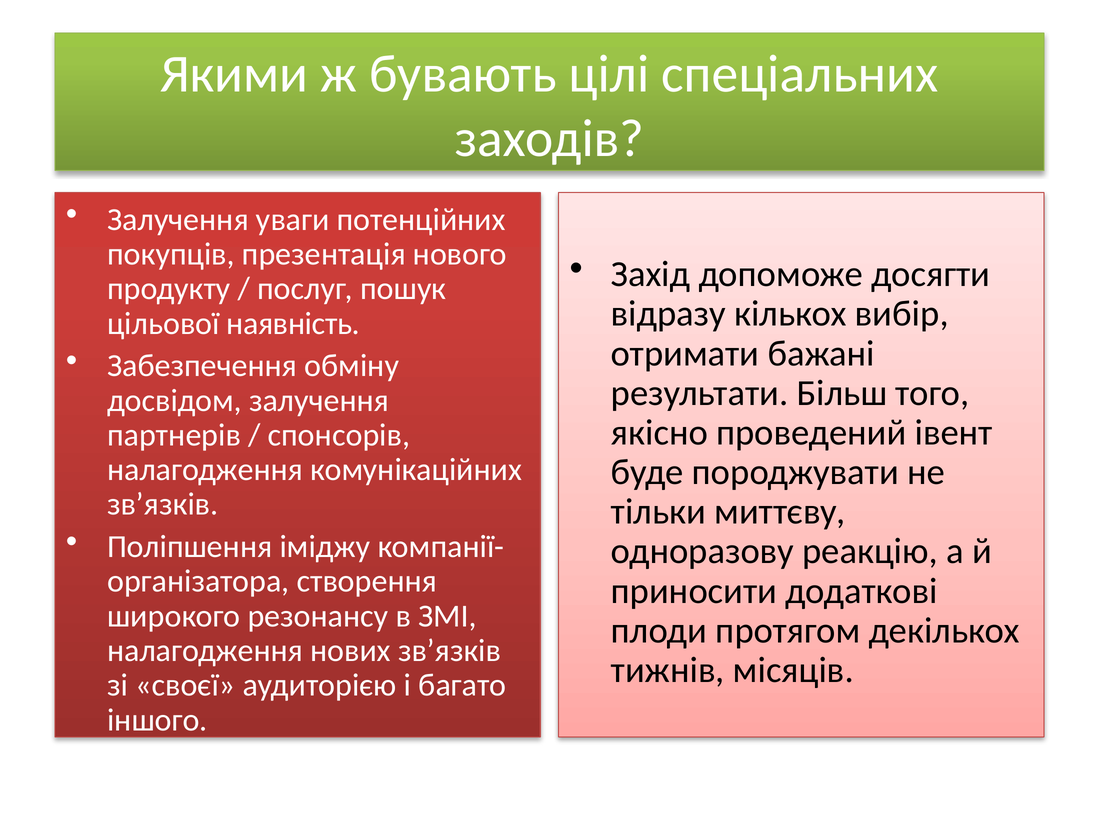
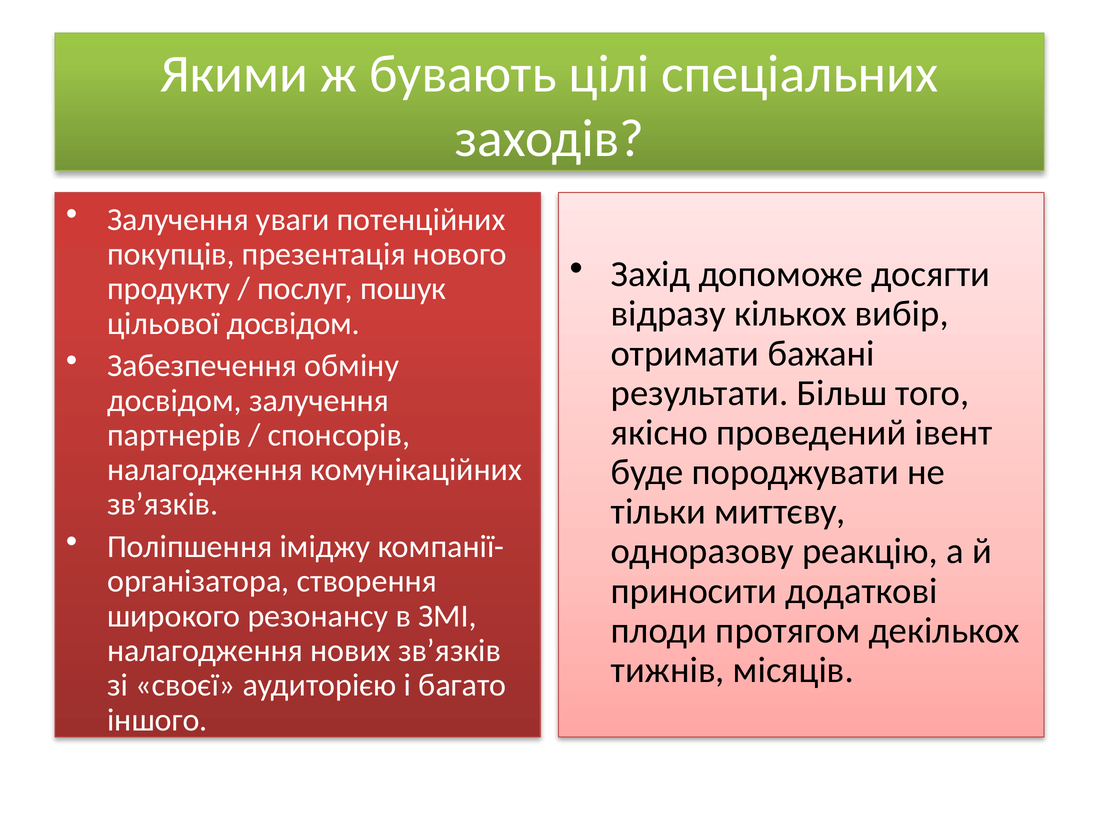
цільової наявність: наявність -> досвідом (293, 323)
